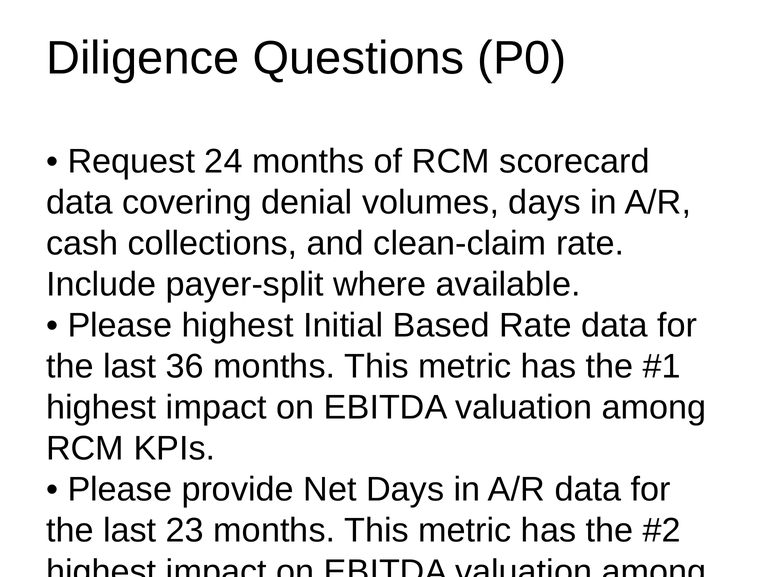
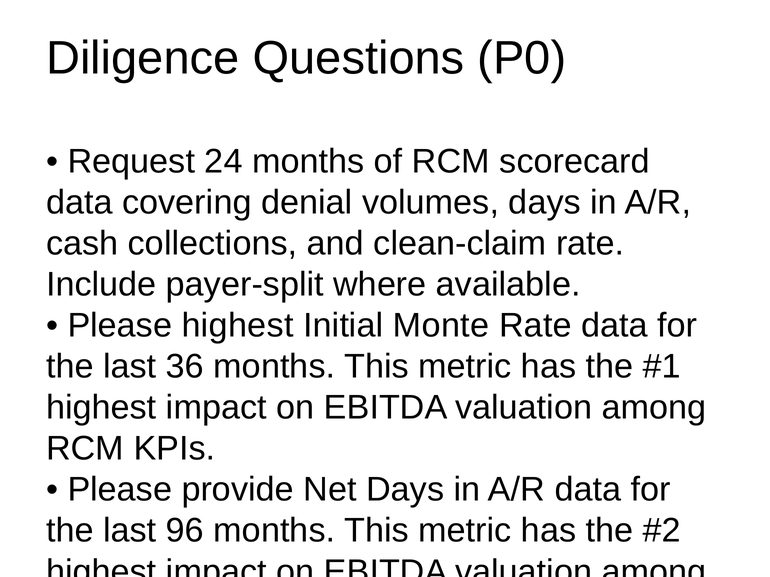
Based: Based -> Monte (441, 326)
23: 23 -> 96 (185, 531)
